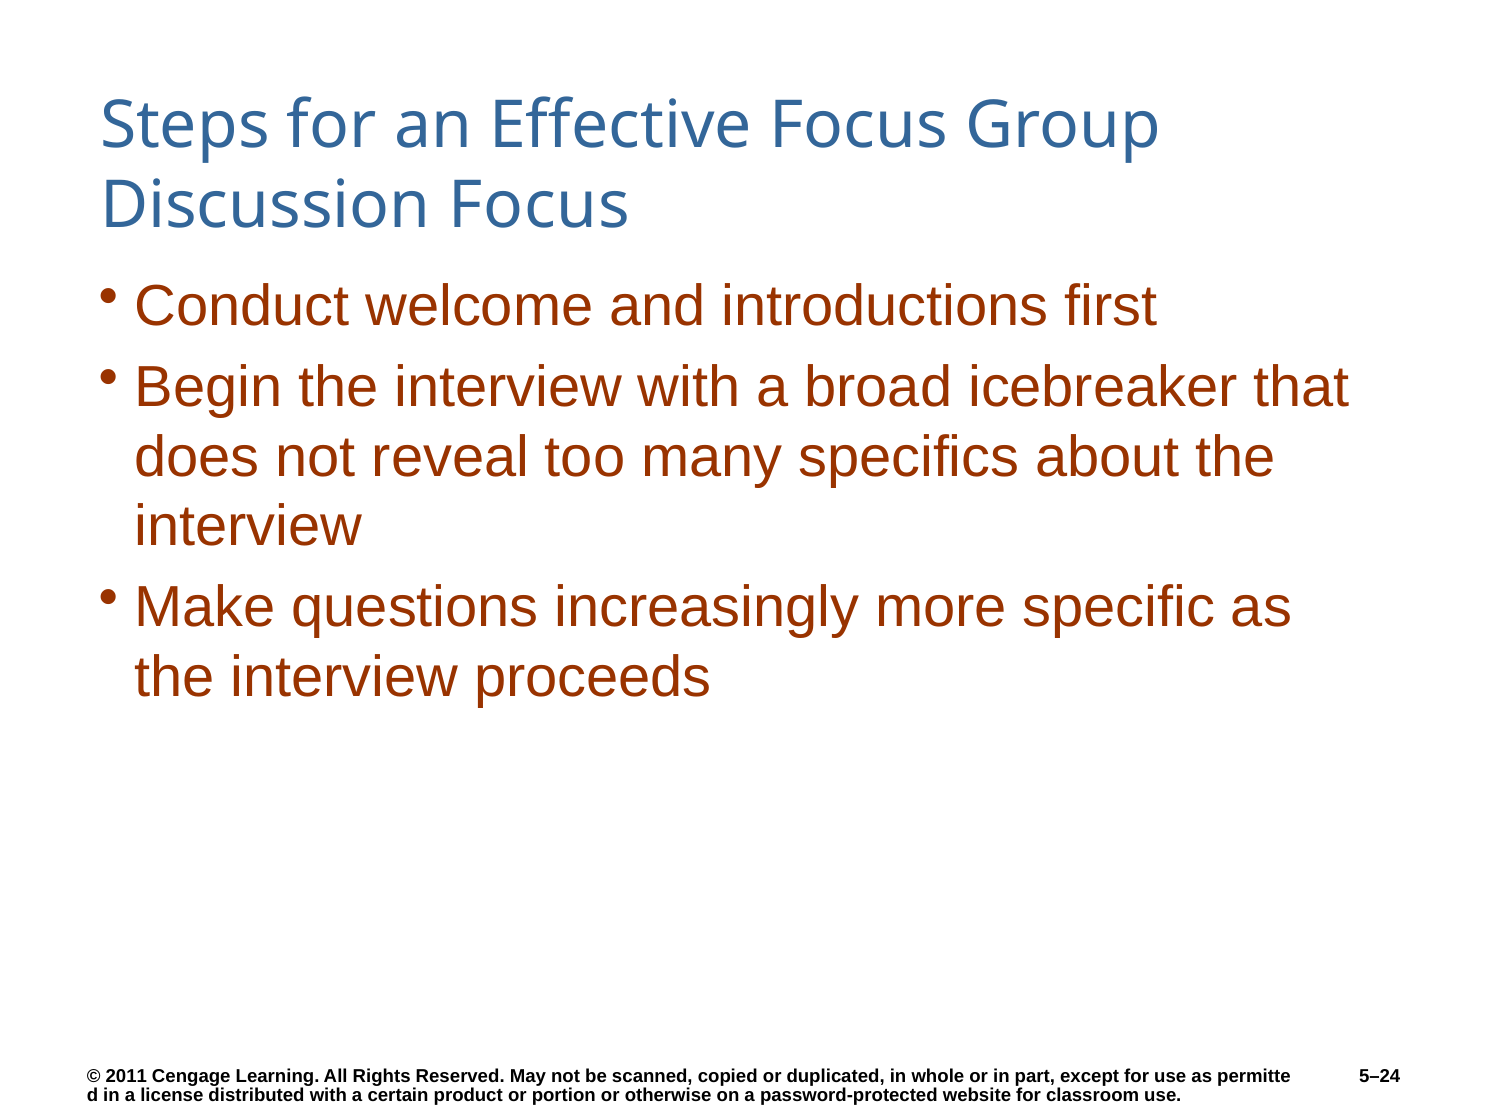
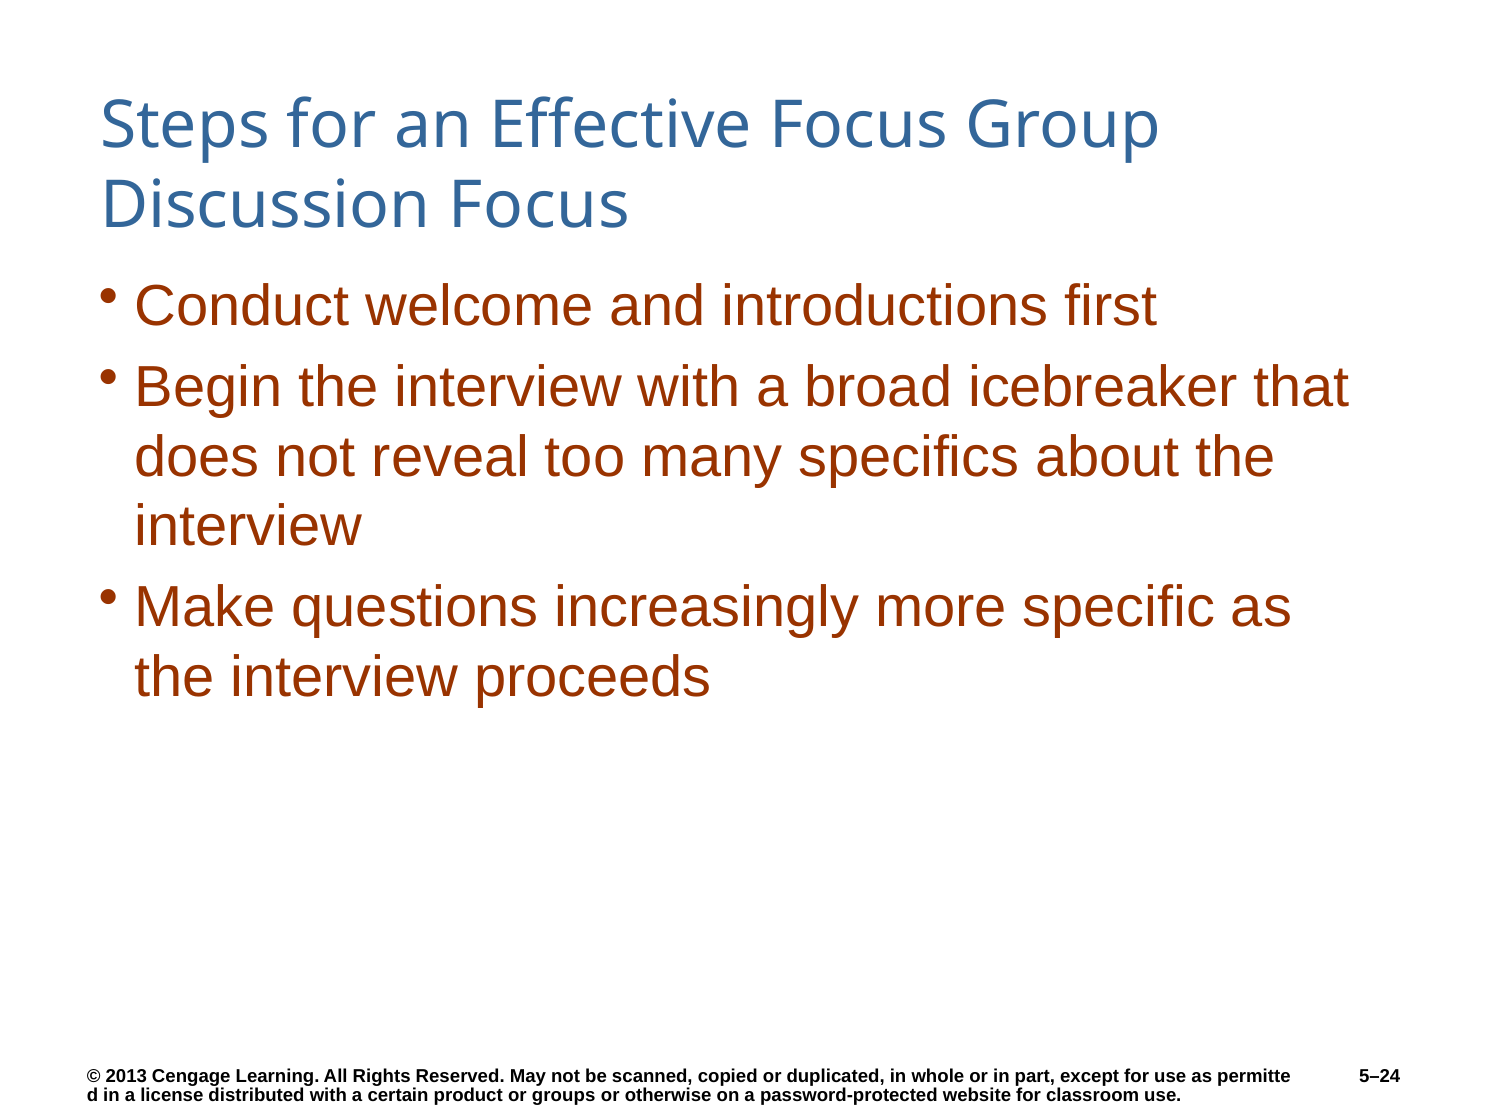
2011: 2011 -> 2013 (126, 1076)
portion: portion -> groups (564, 1094)
